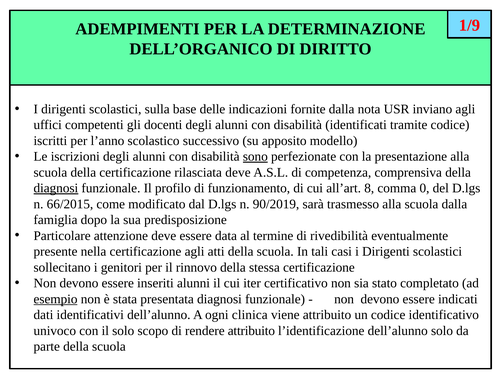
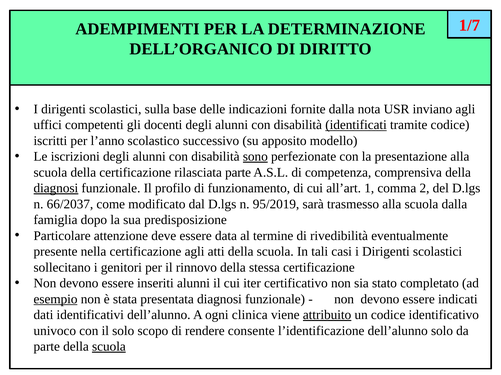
1/9: 1/9 -> 1/7 (469, 25)
identificati underline: none -> present (356, 125)
rilasciata deve: deve -> parte (238, 173)
8: 8 -> 1 (369, 189)
0: 0 -> 2 (424, 189)
66/2015: 66/2015 -> 66/2037 (70, 204)
90/2019: 90/2019 -> 95/2019 (276, 204)
attribuito underline: none -> present (327, 315)
rendere attribuito: attribuito -> consente (251, 331)
scuola underline: none -> present (109, 347)
